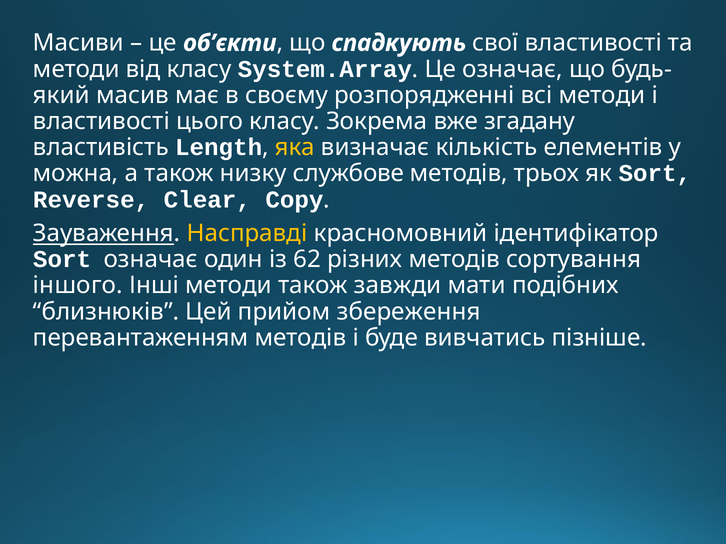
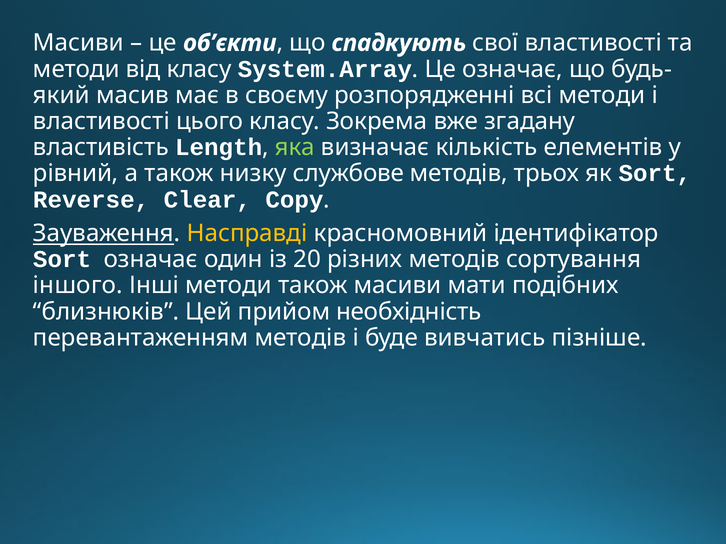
яка colour: yellow -> light green (295, 148)
можна: можна -> рівний (76, 174)
62: 62 -> 20 (307, 260)
також завжди: завжди -> масиви (398, 286)
збереження: збереження -> необхідність (409, 312)
